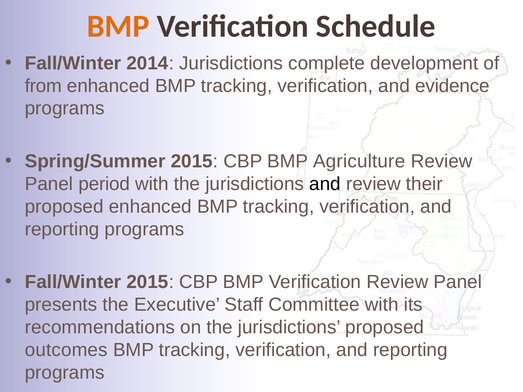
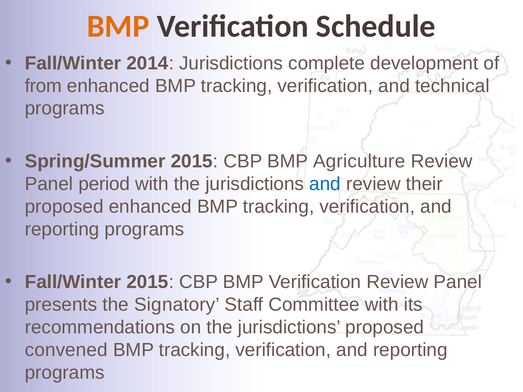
evidence: evidence -> technical (452, 86)
and colour: black -> blue (325, 184)
Executive: Executive -> Signatory (177, 305)
outcomes: outcomes -> convened (66, 350)
